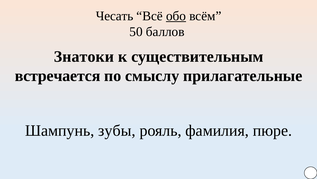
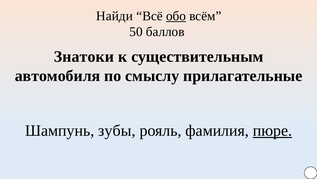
Чесать: Чесать -> Найди (114, 16)
встречается: встречается -> автомобиля (58, 75)
пюре underline: none -> present (272, 130)
